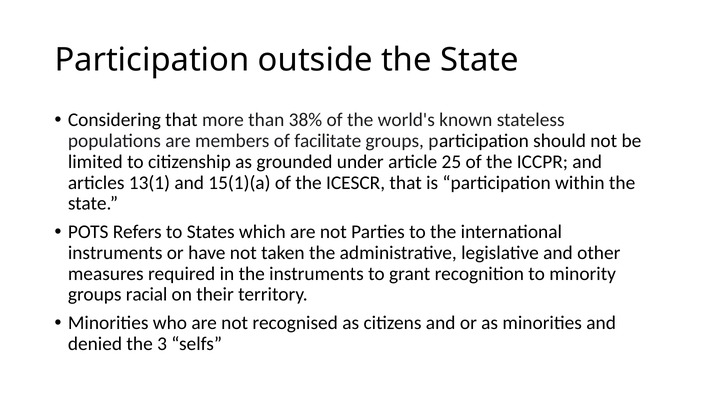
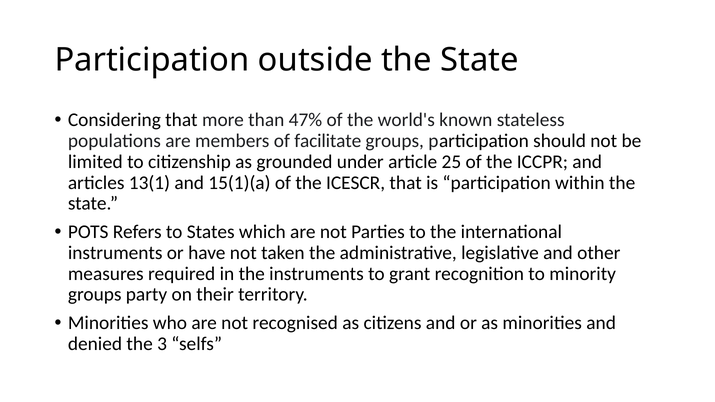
38%: 38% -> 47% (305, 120)
racial: racial -> party (147, 295)
